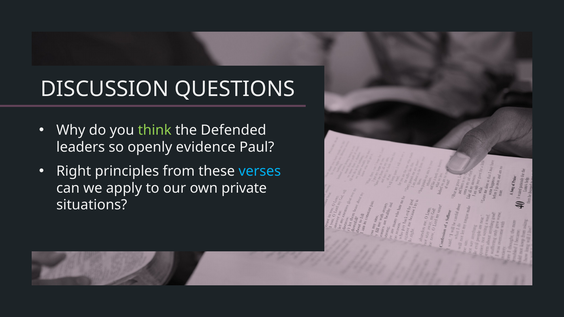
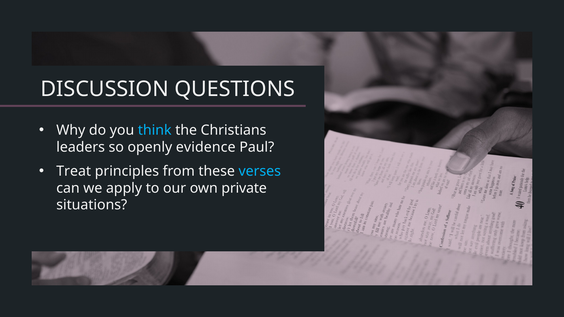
think colour: light green -> light blue (155, 130)
Defended: Defended -> Christians (234, 130)
Right: Right -> Treat (74, 171)
